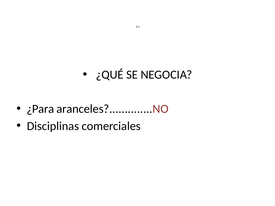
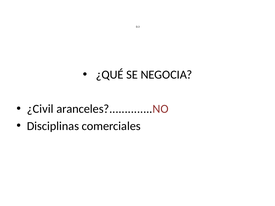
¿Para: ¿Para -> ¿Civil (40, 109)
